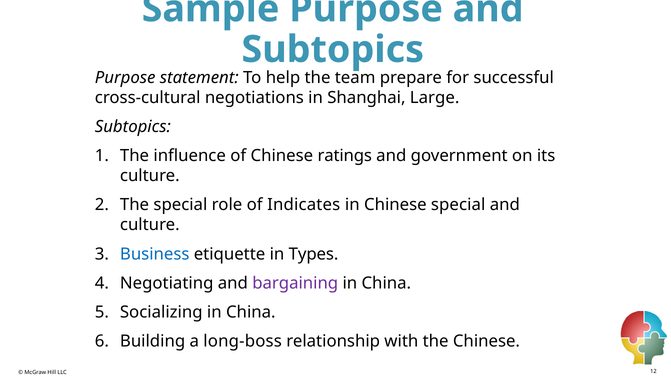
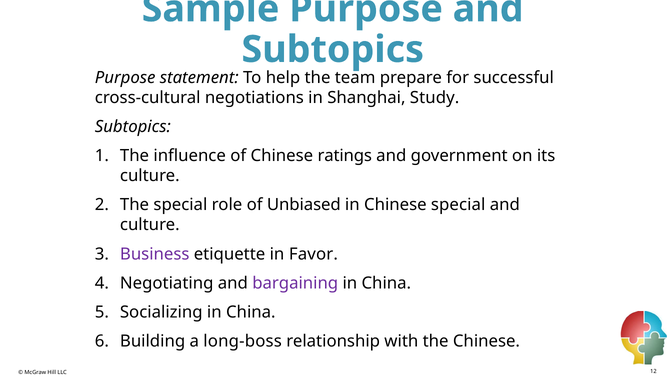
Large: Large -> Study (435, 98)
Indicates: Indicates -> Unbiased (304, 205)
Business colour: blue -> purple (155, 254)
Types: Types -> Favor (313, 254)
